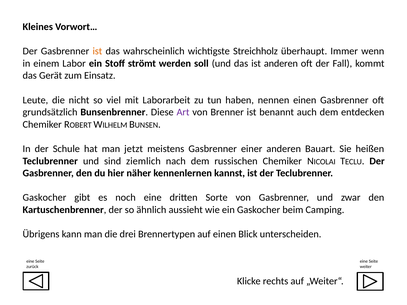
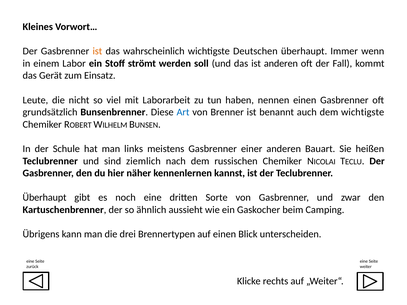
Streichholz: Streichholz -> Deutschen (255, 51)
Art colour: purple -> blue (183, 112)
dem entdecken: entdecken -> wichtigste (363, 112)
jetzt: jetzt -> links (134, 149)
Gaskocher: Gaskocher -> Überhaupt (45, 198)
